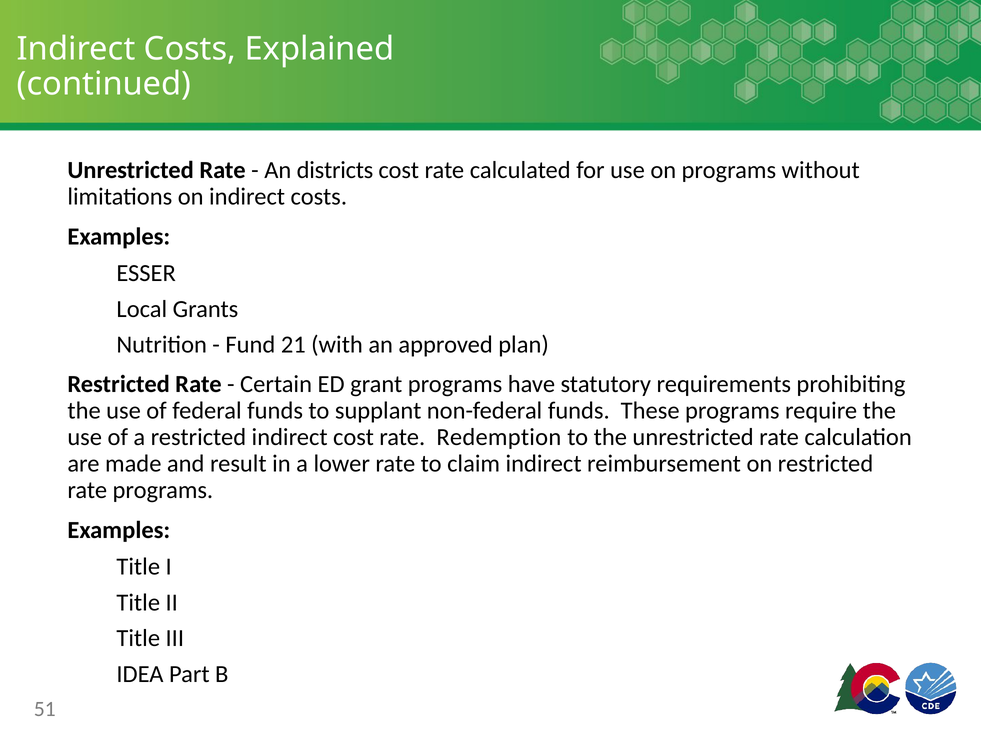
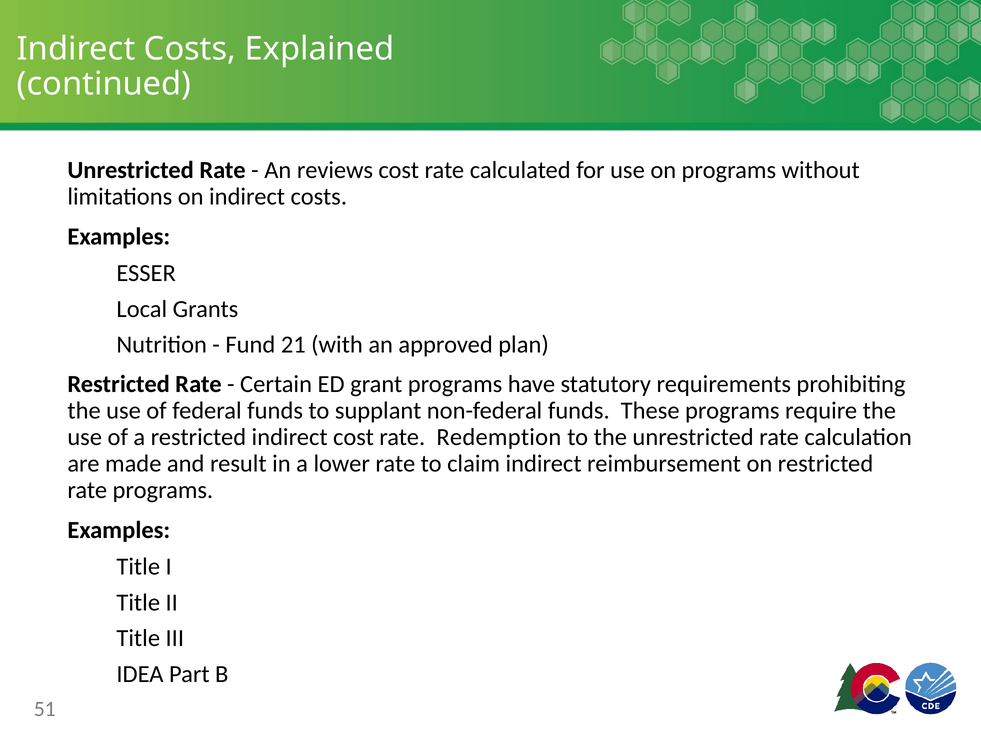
districts: districts -> reviews (335, 170)
